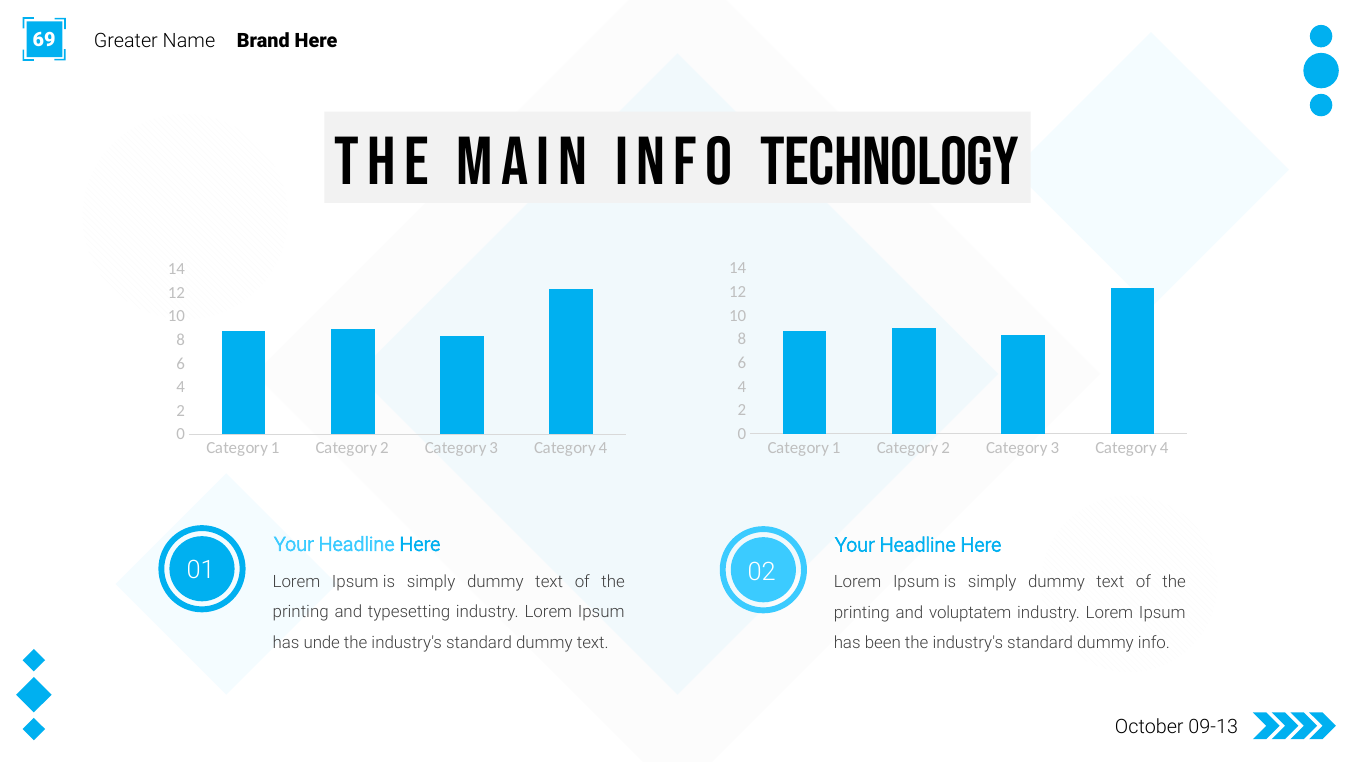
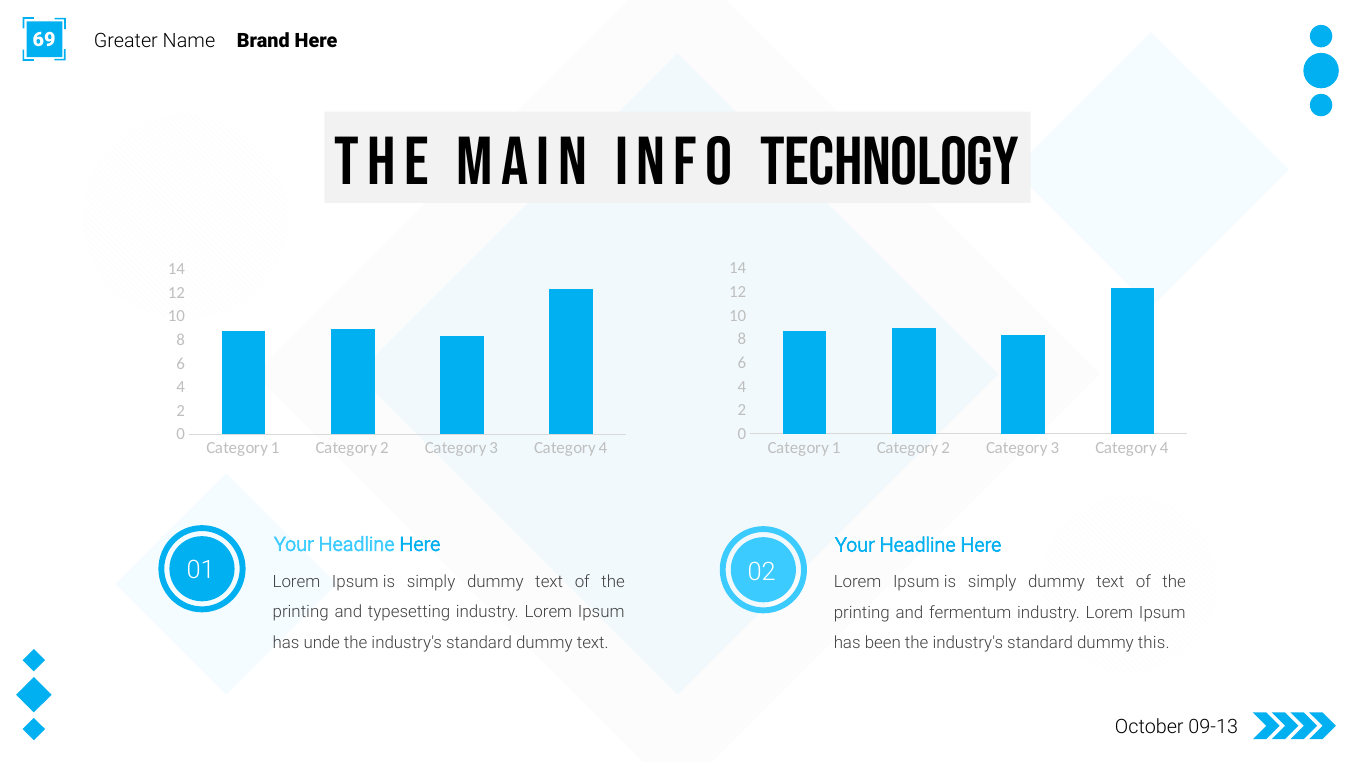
voluptatem: voluptatem -> fermentum (970, 613)
dummy info: info -> this (1154, 643)
